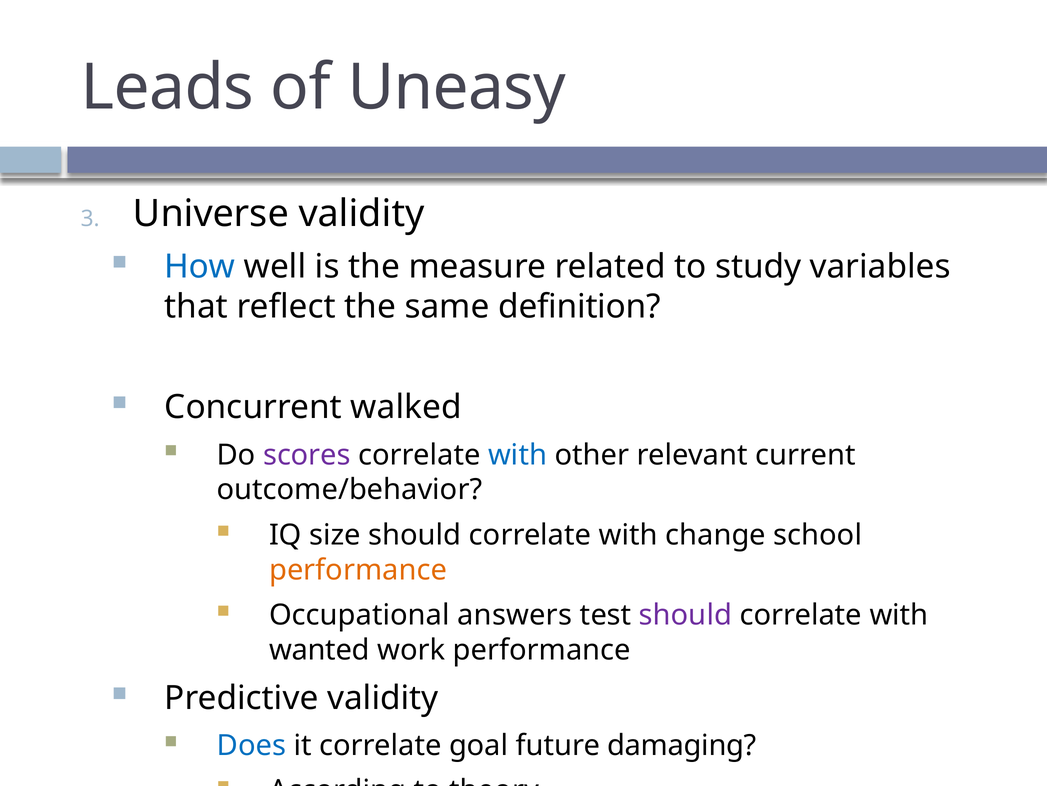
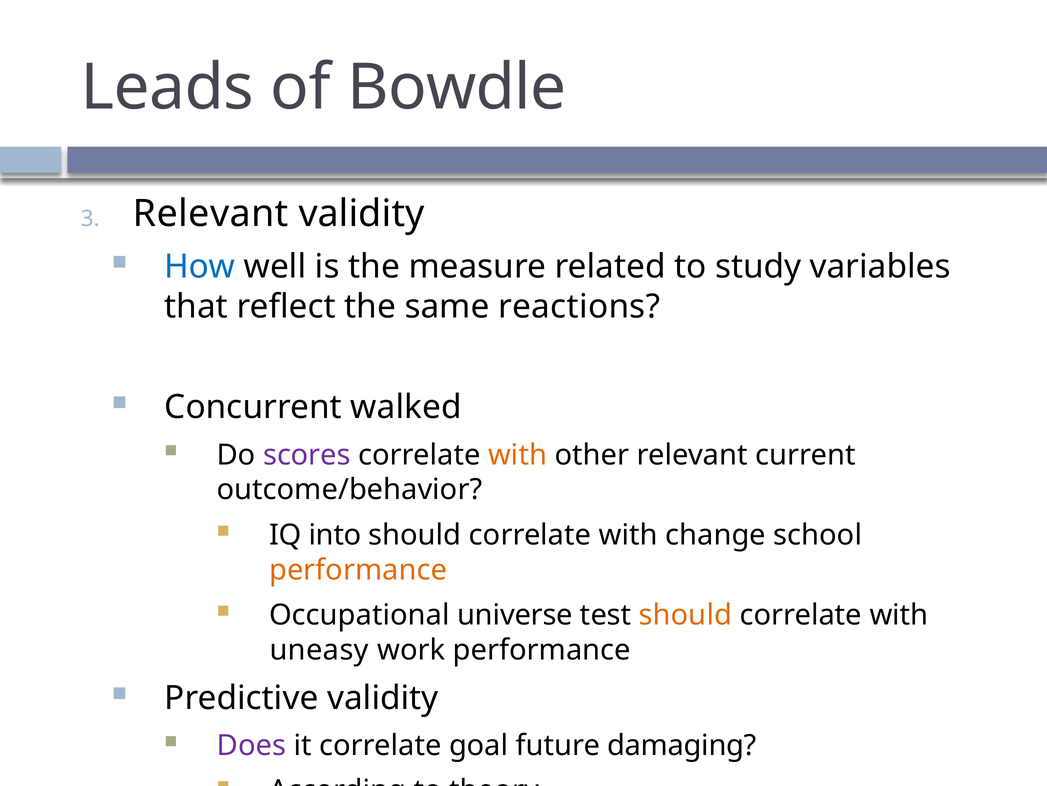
Uneasy: Uneasy -> Bowdle (457, 87)
Universe: Universe -> Relevant (211, 214)
definition: definition -> reactions (579, 306)
with colour: blue -> orange (518, 454)
size: size -> into (335, 534)
answers: answers -> universe (515, 614)
should colour: purple -> orange (685, 614)
wanted: wanted -> uneasy (319, 649)
Does colour: blue -> purple (251, 745)
